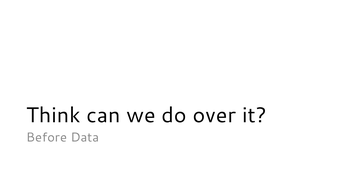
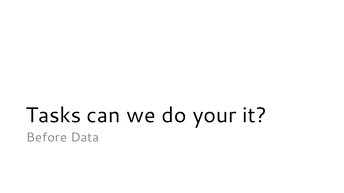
Think: Think -> Tasks (53, 116)
over: over -> your (215, 116)
